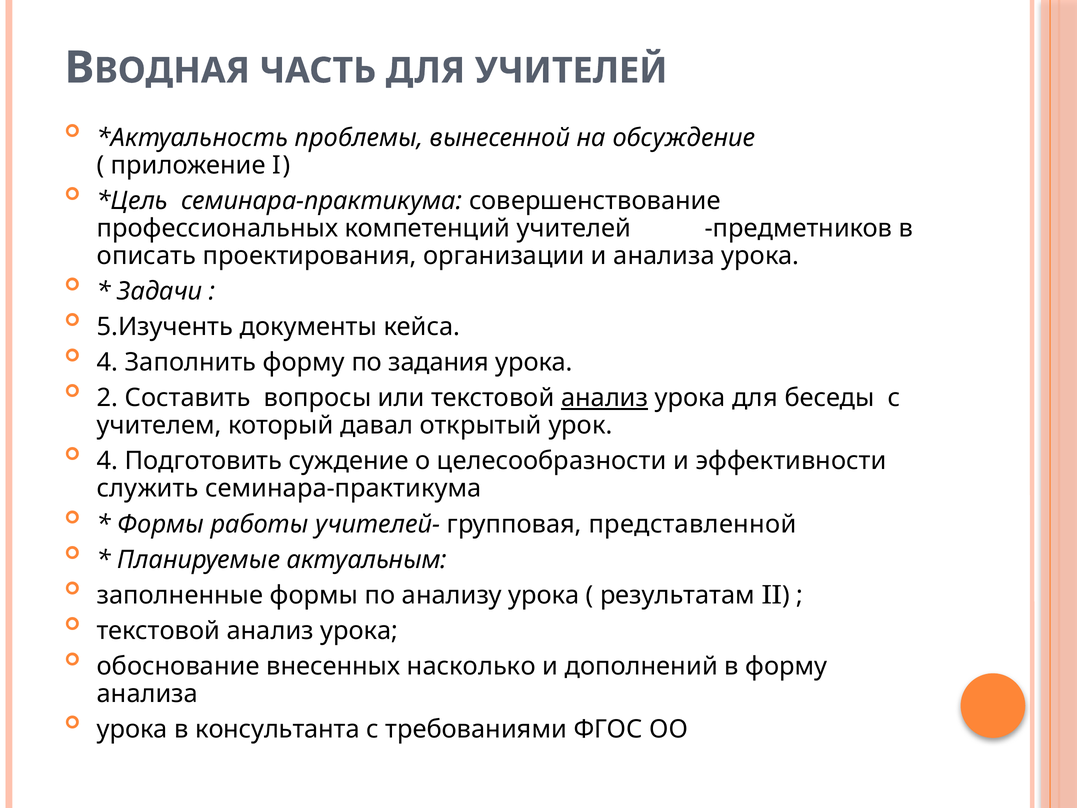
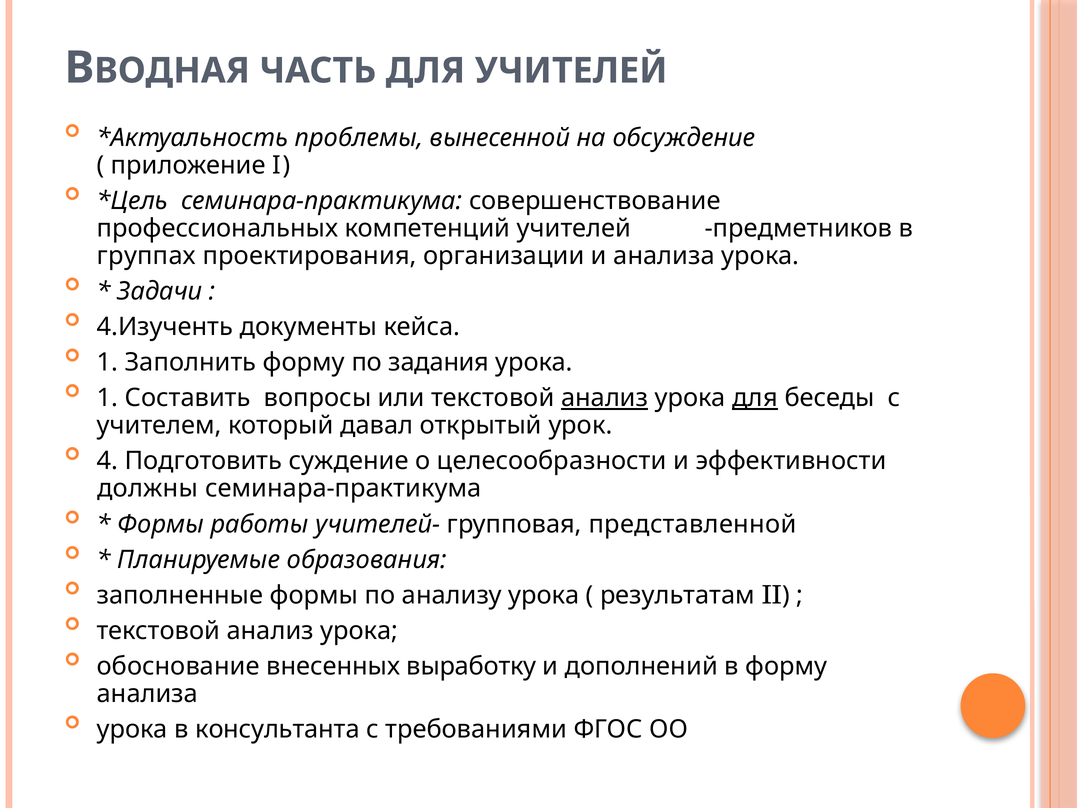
описать: описать -> группах (146, 256)
5.Изученть: 5.Изученть -> 4.Изученть (165, 327)
4: 4 -> 1 (107, 362)
2: 2 -> 1 (107, 398)
для underline: none -> present (755, 398)
служить: служить -> должны (148, 488)
актуальным: актуальным -> образования (367, 559)
насколько: насколько -> выработку (471, 666)
